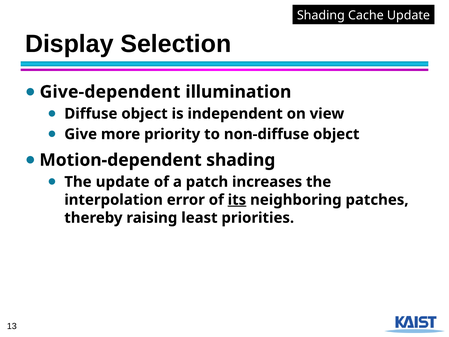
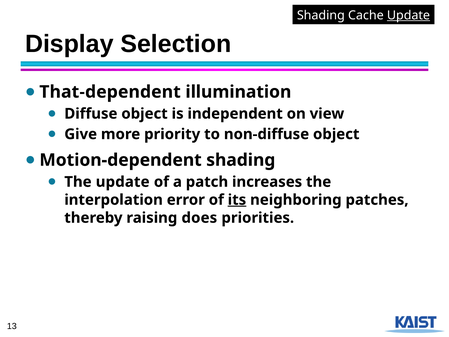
Update underline: none -> present (408, 15)
Give-dependent: Give-dependent -> That-dependent (110, 92)
least: least -> does (199, 218)
